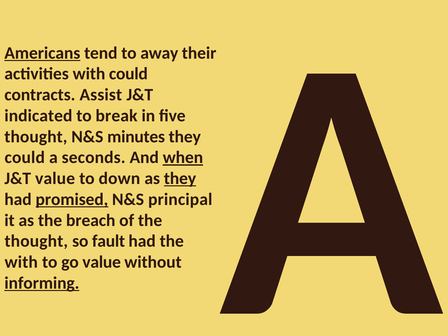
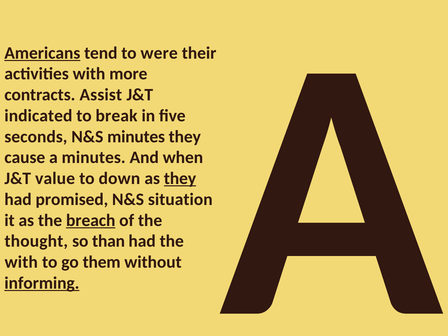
away: away -> were (159, 53)
with could: could -> more (128, 74)
thought: thought -> seconds (36, 137)
could: could -> cause (25, 158)
a seconds: seconds -> minutes (94, 158)
when underline: present -> none (183, 158)
promised underline: present -> none (72, 199)
principal: principal -> situation (180, 199)
breach underline: none -> present (91, 220)
fault: fault -> than (109, 241)
go value: value -> them (102, 262)
